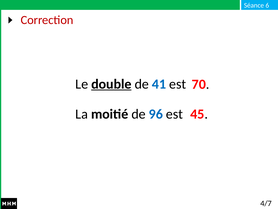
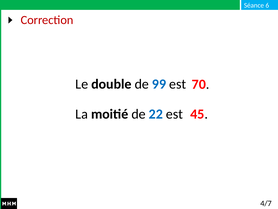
double underline: present -> none (111, 84)
41: 41 -> 99 (159, 84)
96: 96 -> 22 (156, 114)
